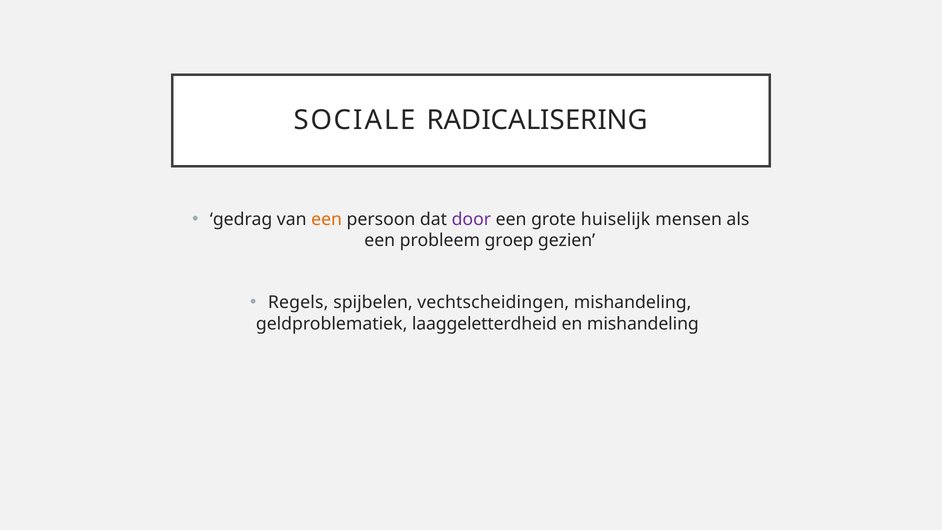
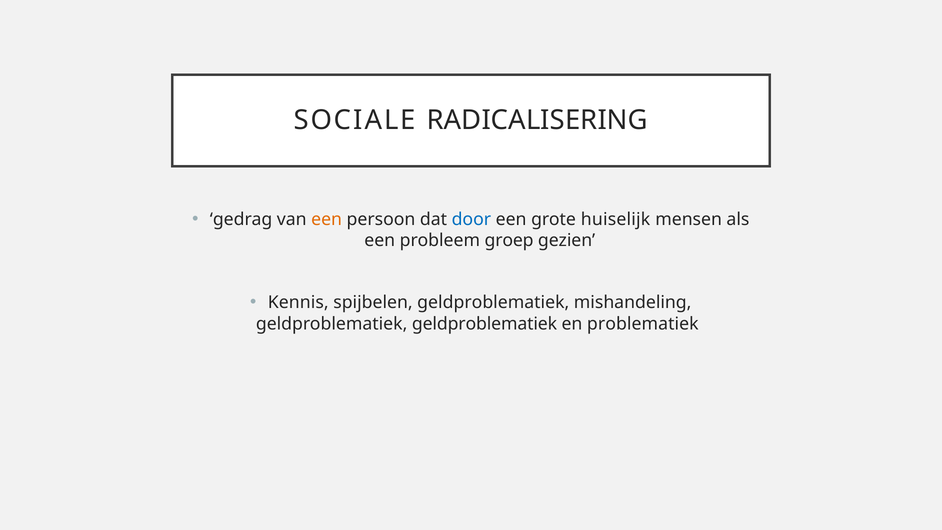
door colour: purple -> blue (471, 219)
Regels: Regels -> Kennis (298, 302)
spijbelen vechtscheidingen: vechtscheidingen -> geldproblematiek (493, 302)
geldproblematiek laaggeletterdheid: laaggeletterdheid -> geldproblematiek (485, 324)
en mishandeling: mishandeling -> problematiek (643, 324)
